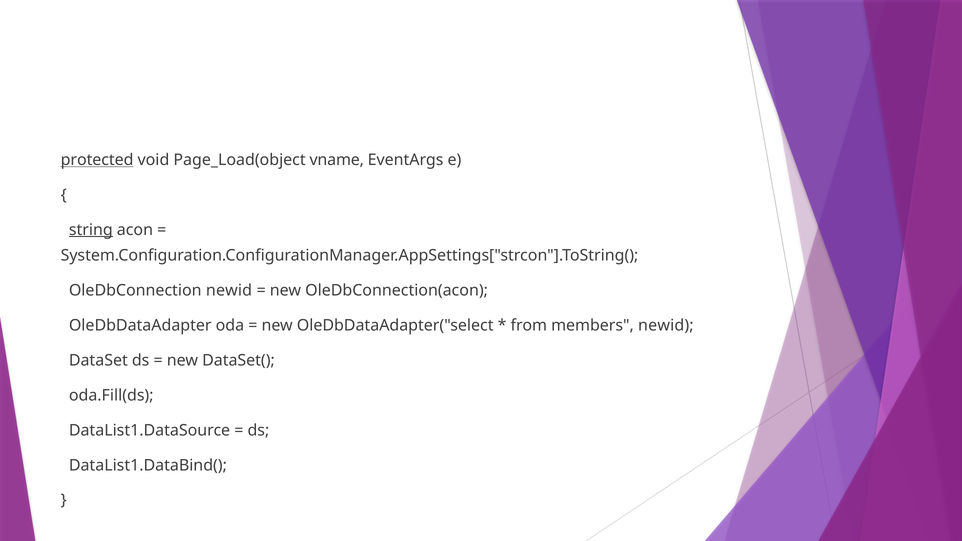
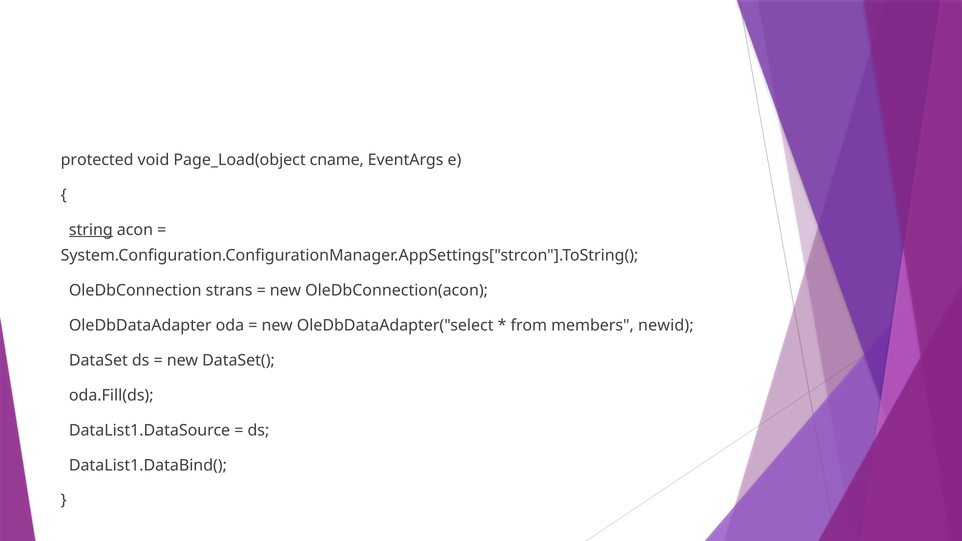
protected underline: present -> none (97, 160)
vname: vname -> cname (337, 160)
OleDbConnection newid: newid -> strans (229, 291)
